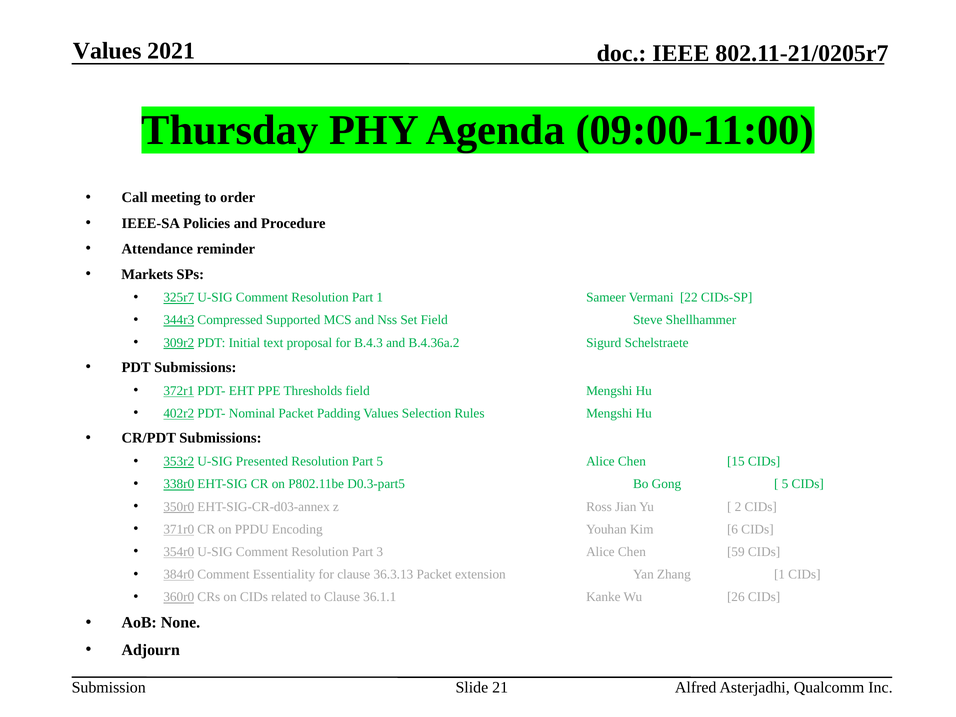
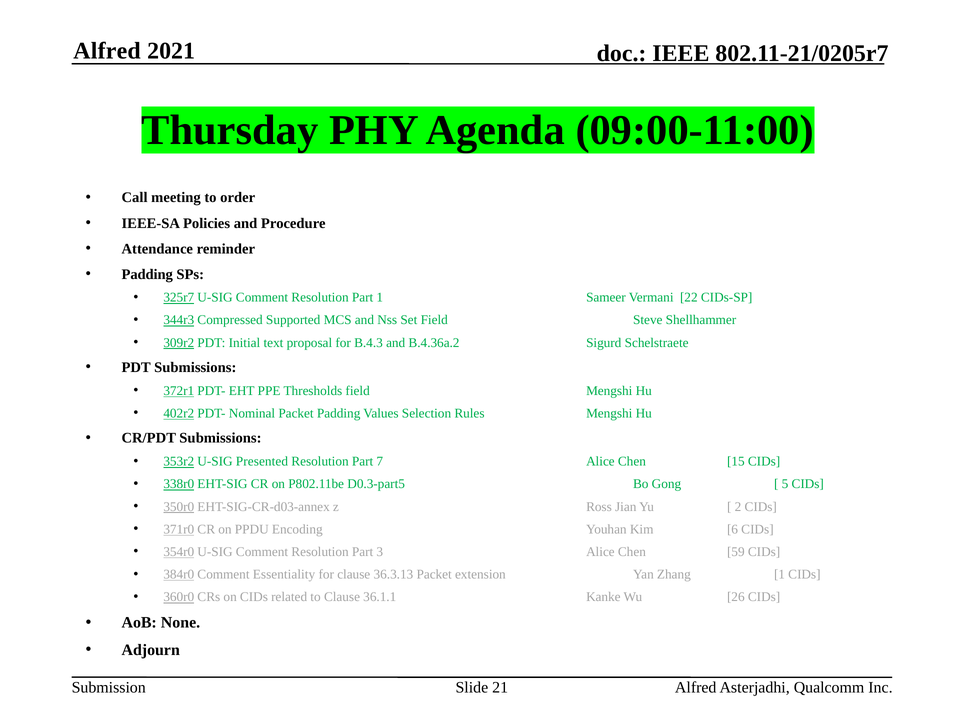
Values: Values -> Alfred (107, 51)
Markets: Markets -> Padding (147, 274)
Part 5: 5 -> 7 (380, 461)
